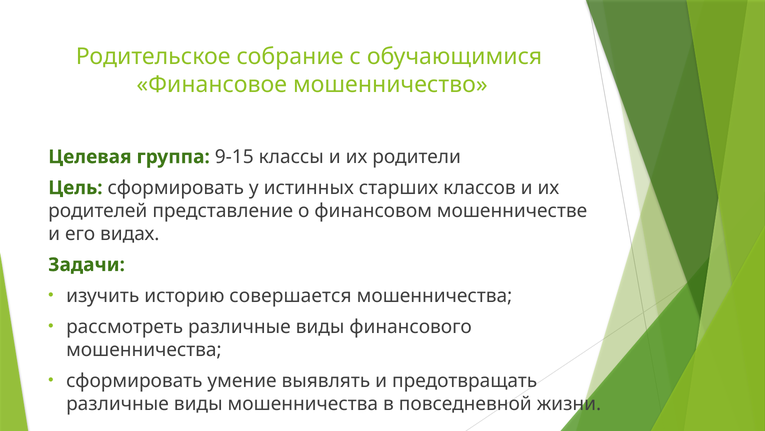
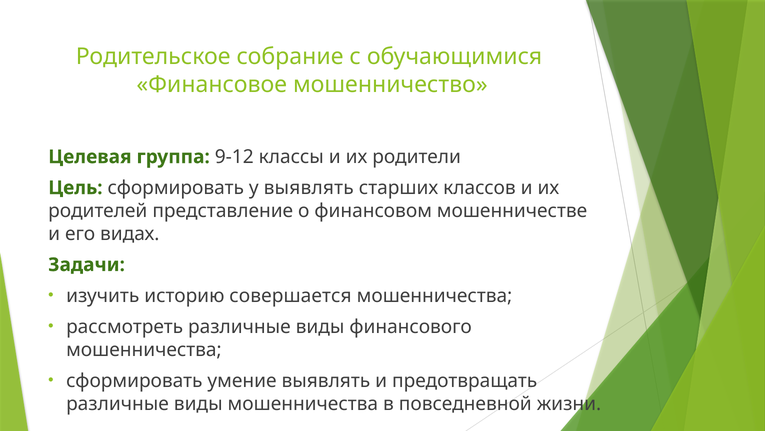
9-15: 9-15 -> 9-12 (234, 157)
у истинных: истинных -> выявлять (309, 188)
